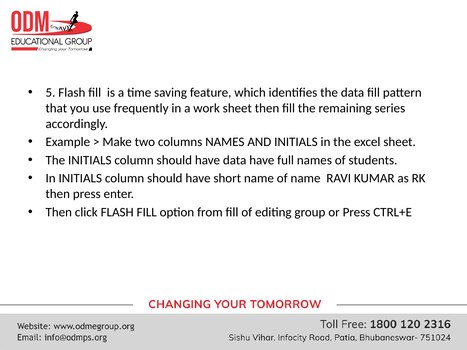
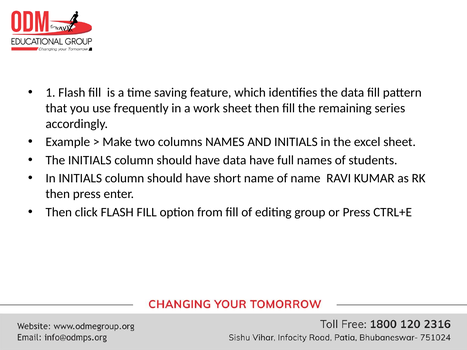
5: 5 -> 1 (50, 93)
